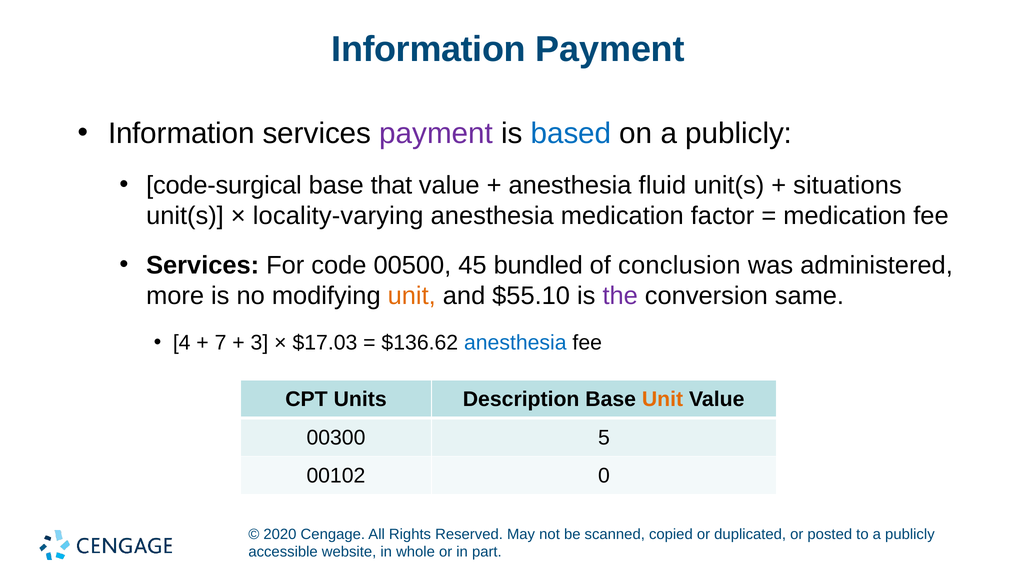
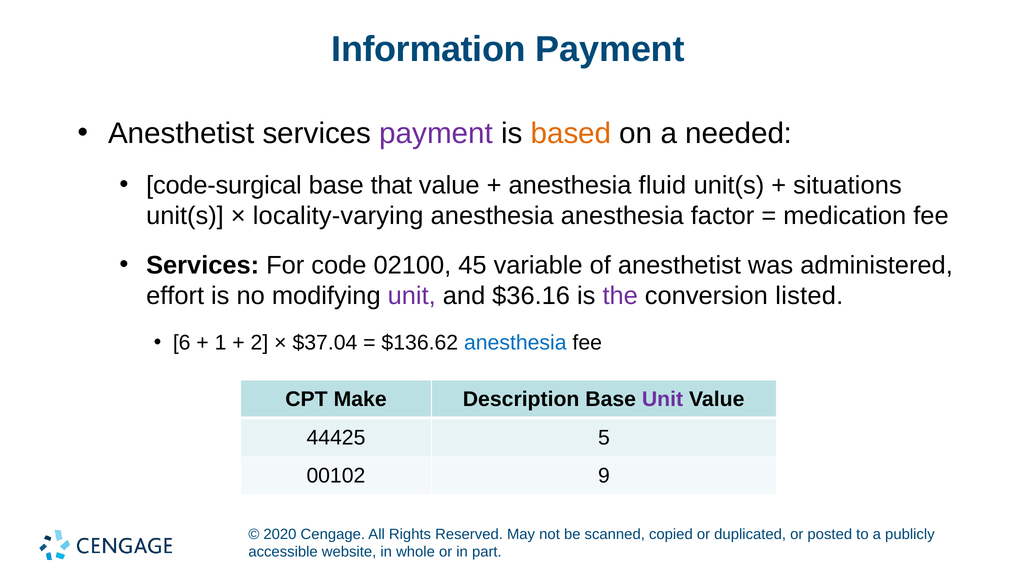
Information: Information -> Anesthetist (181, 134)
based colour: blue -> orange (571, 134)
on a publicly: publicly -> needed (739, 134)
anesthesia medication: medication -> anesthesia (622, 216)
00500: 00500 -> 02100 (412, 266)
bundled: bundled -> variable (538, 266)
of conclusion: conclusion -> anesthetist (679, 266)
more: more -> effort (175, 296)
unit colour: orange -> purple (412, 296)
$55.10: $55.10 -> $36.16 (531, 296)
same: same -> listed (809, 296)
4: 4 -> 6 (182, 343)
7: 7 -> 1 (221, 343)
3: 3 -> 2 (259, 343)
$17.03: $17.03 -> $37.04 (325, 343)
Units: Units -> Make (360, 399)
Unit colour: orange -> purple (662, 399)
00300: 00300 -> 44425 (336, 438)
0: 0 -> 9 (604, 476)
